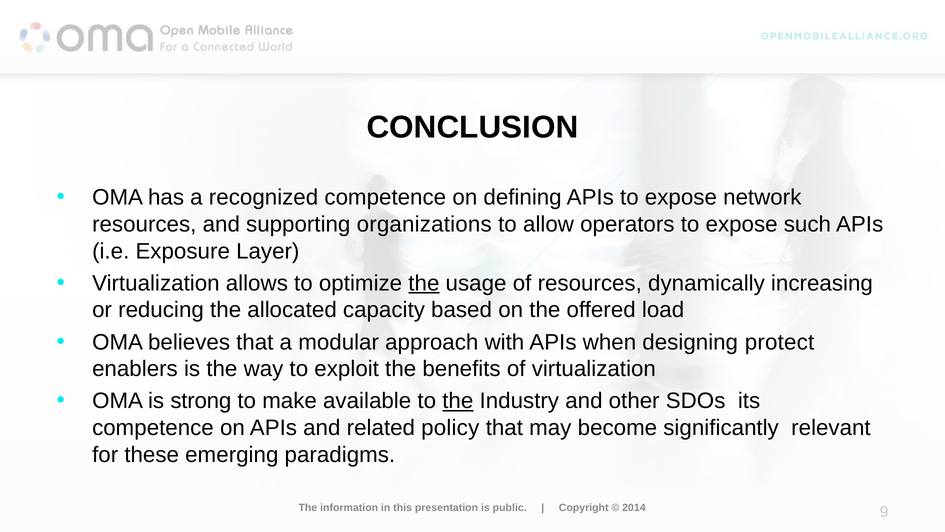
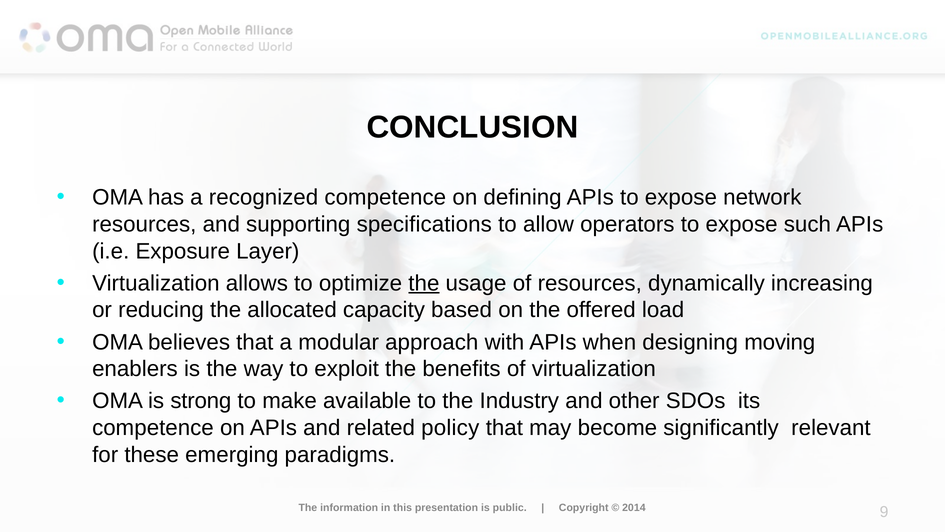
organizations: organizations -> specifications (424, 224)
protect: protect -> moving (780, 342)
the underline: present -> none (458, 401)
